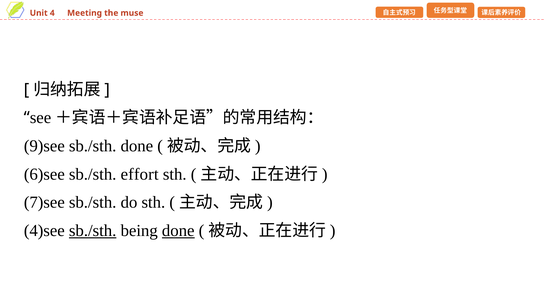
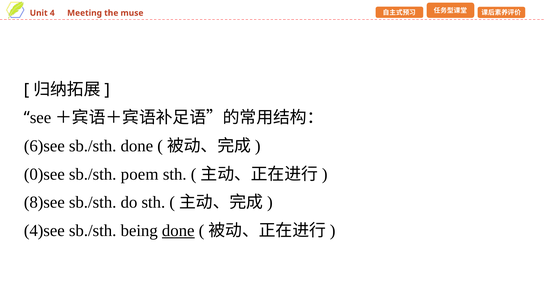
9)see: 9)see -> 6)see (44, 146)
6)see: 6)see -> 0)see (44, 174)
effort: effort -> poem (140, 174)
7)see: 7)see -> 8)see (44, 202)
sb./sth underline: present -> none (93, 231)
